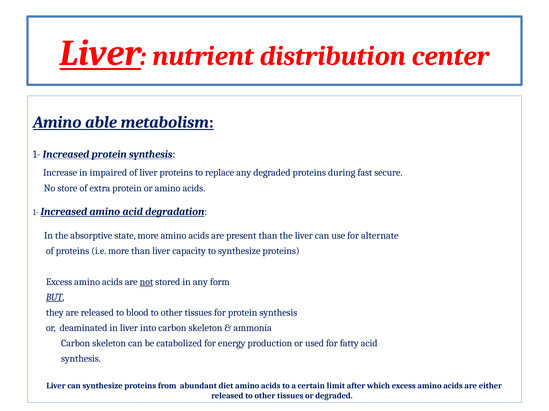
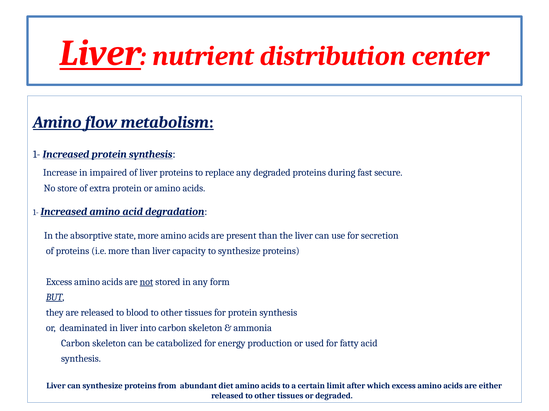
able: able -> flow (101, 123)
alternate: alternate -> secretion (380, 236)
